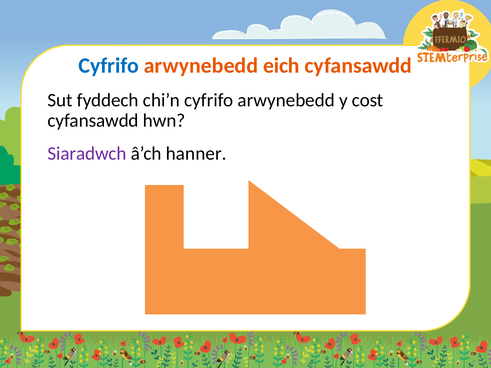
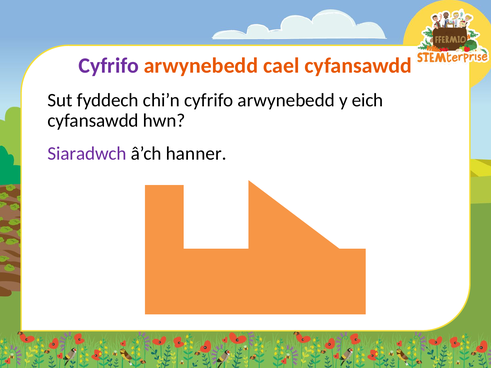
Cyfrifo colour: blue -> purple (109, 66)
eich: eich -> cael (281, 66)
cost: cost -> eich (368, 100)
